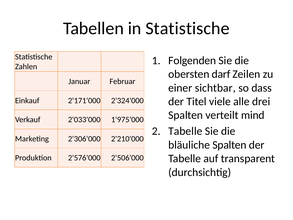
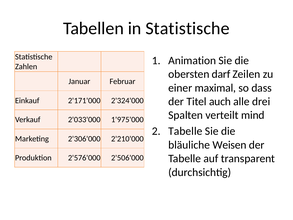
Folgenden: Folgenden -> Animation (192, 60)
sichtbar: sichtbar -> maximal (215, 88)
viele: viele -> auch (220, 101)
bläuliche Spalten: Spalten -> Weisen (229, 145)
